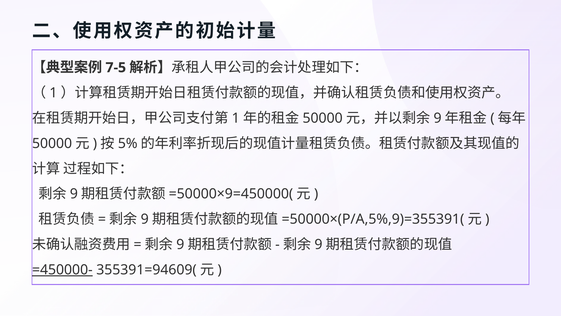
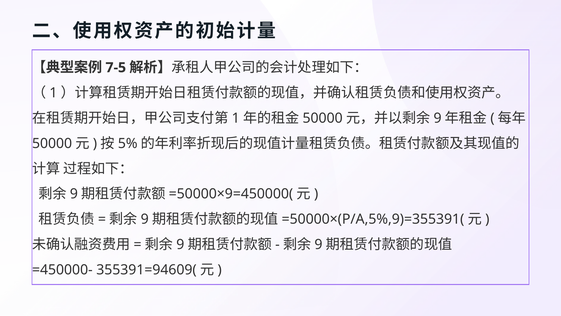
=450000- underline: present -> none (62, 269)
